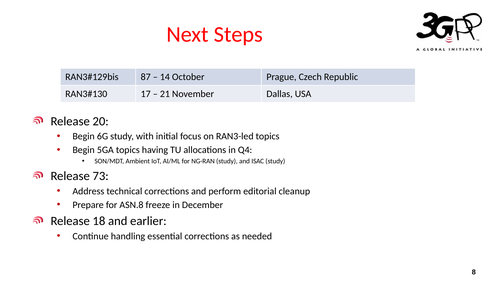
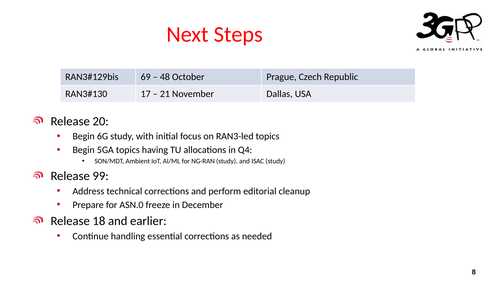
87: 87 -> 69 (146, 77)
14: 14 -> 48 (165, 77)
73: 73 -> 99 (101, 176)
ASN.8: ASN.8 -> ASN.0 (131, 205)
